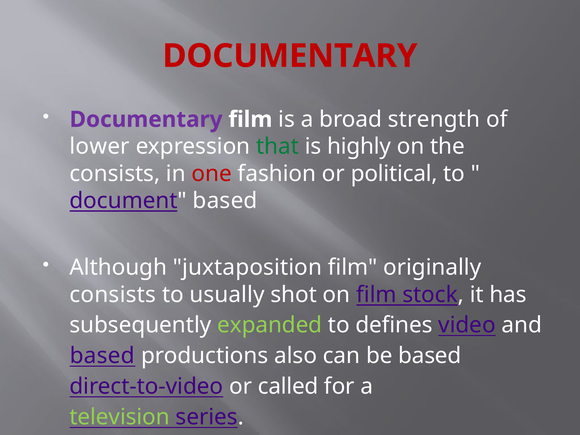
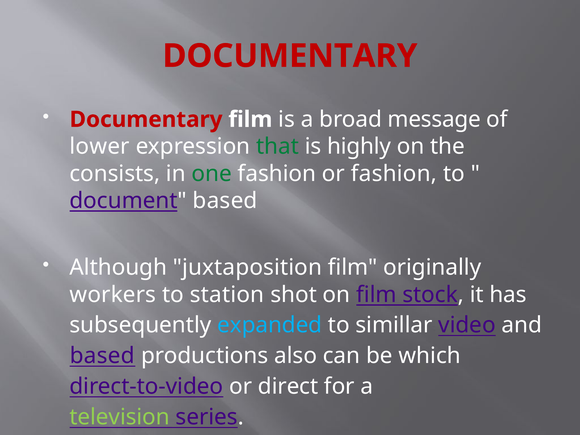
Documentary colour: purple -> red (146, 119)
strength: strength -> message (434, 119)
one colour: red -> green (212, 174)
or political: political -> fashion (394, 174)
consists: consists -> workers (113, 295)
usually: usually -> station (227, 295)
expanded colour: light green -> light blue (270, 325)
defines: defines -> simillar (394, 325)
be based: based -> which (430, 356)
called: called -> direct (288, 386)
